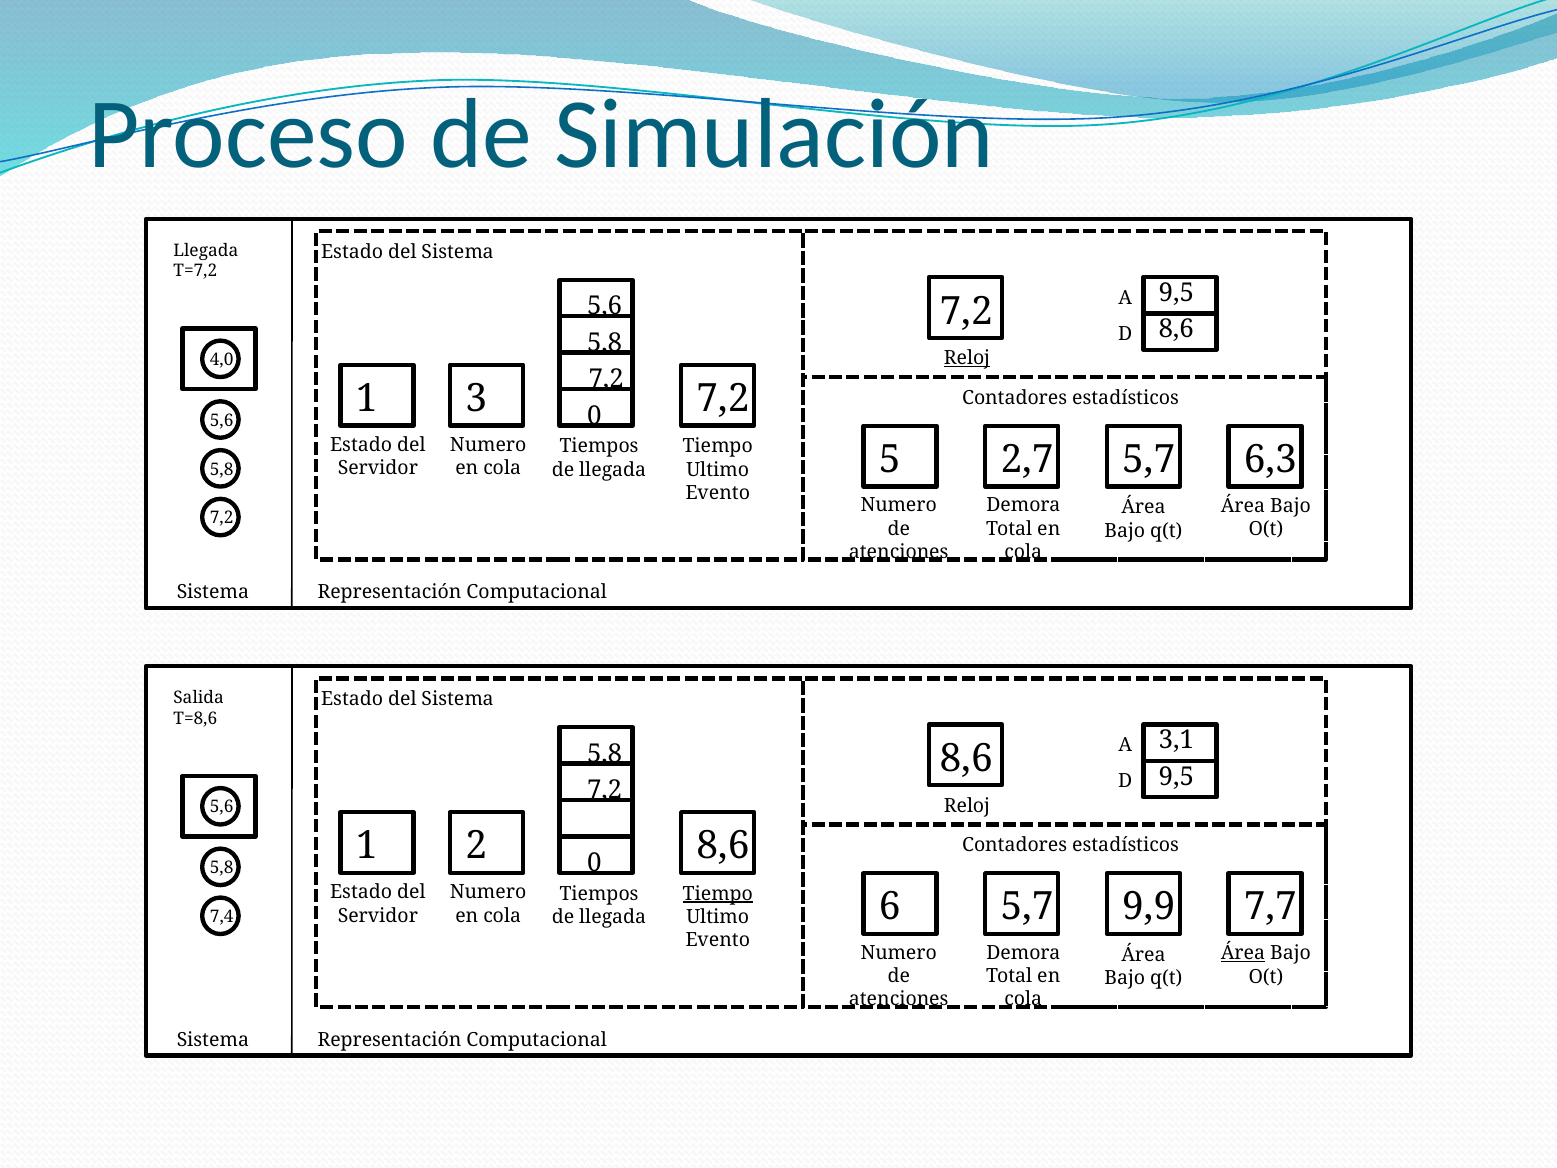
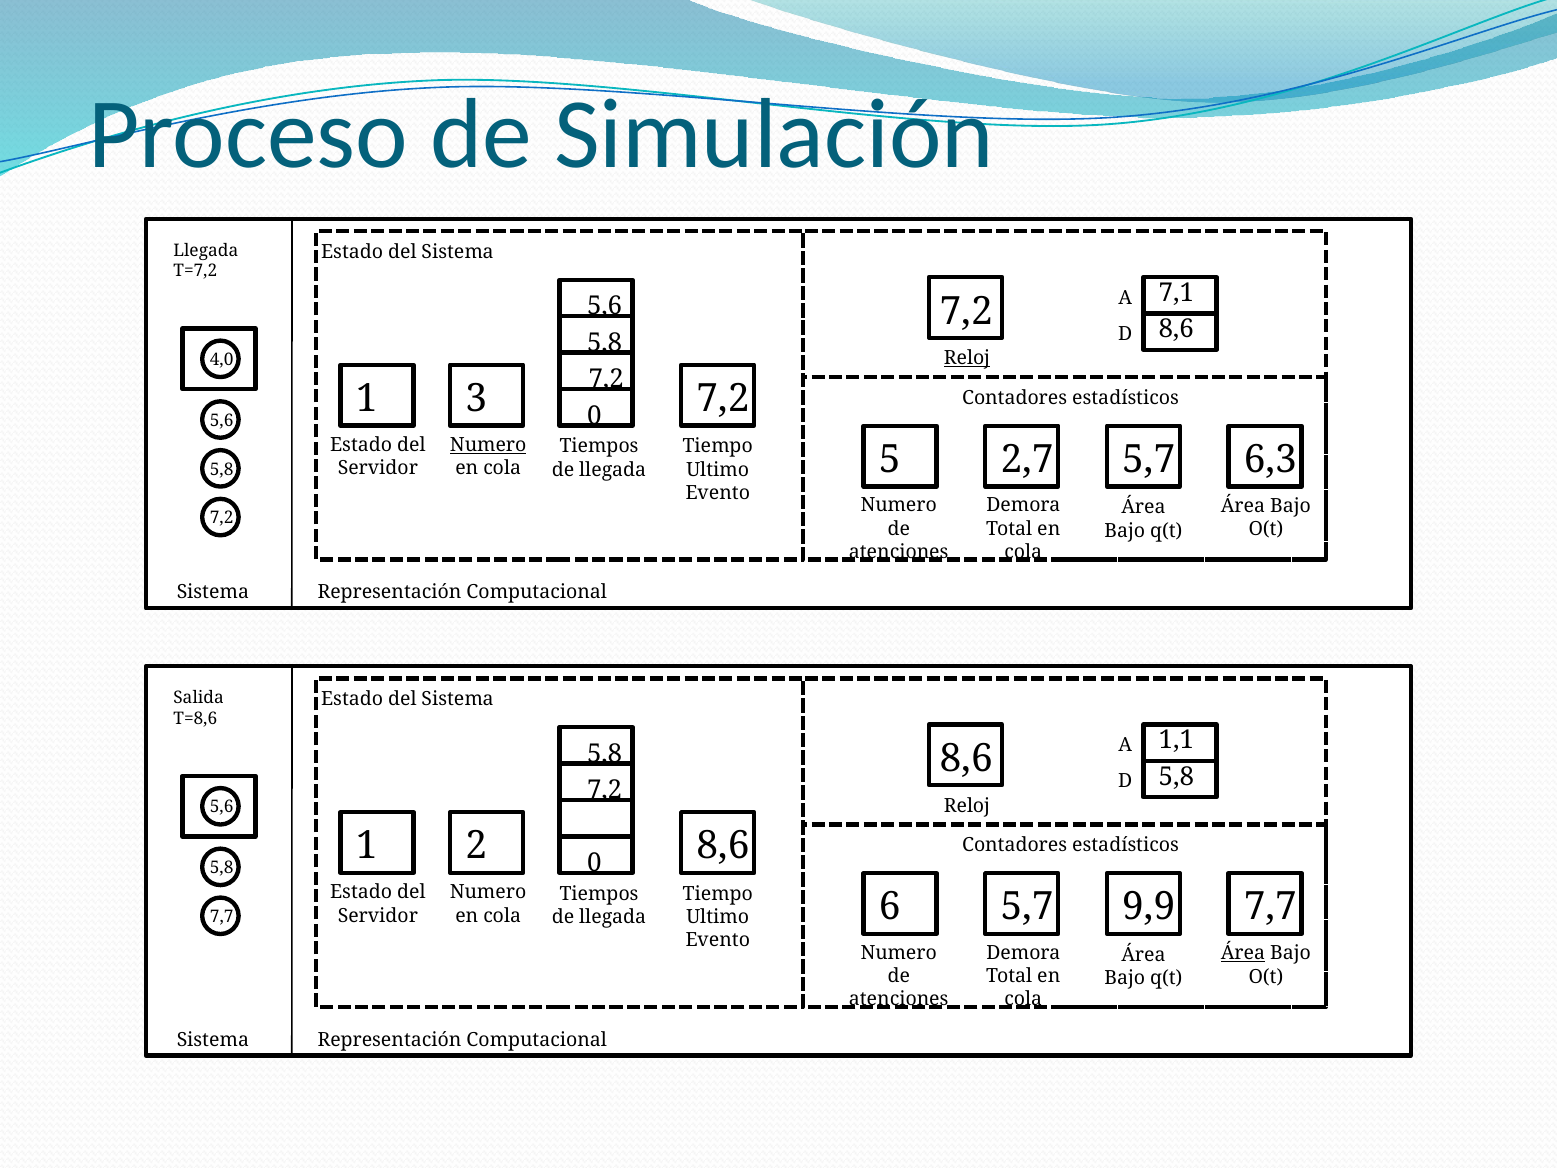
9,5: 9,5 -> 7,1 (1176, 293)
Numero underline: none -> present (488, 445)
3,1: 3,1 -> 1,1 (1176, 740)
9,5: 9,5 -> 5,8 (1176, 776)
Tiempo underline: present -> none (718, 894)
7,4: 7,4 -> 7,7 (222, 917)
